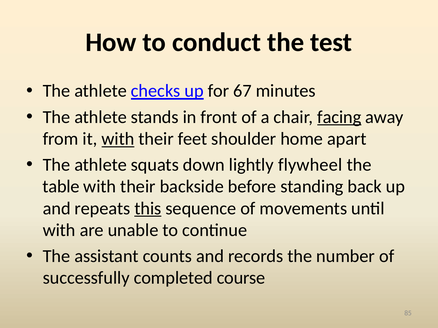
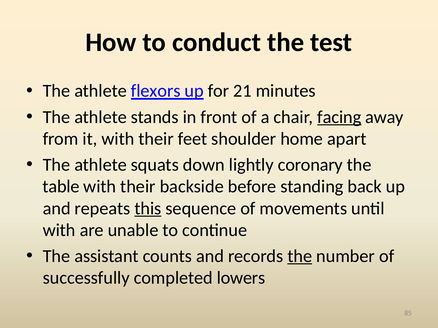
checks: checks -> flexors (156, 91)
67: 67 -> 21 (242, 91)
with underline: present -> none (118, 139)
flywheel: flywheel -> coronary (310, 165)
the underline: none -> present (300, 256)
course: course -> lowers (241, 278)
